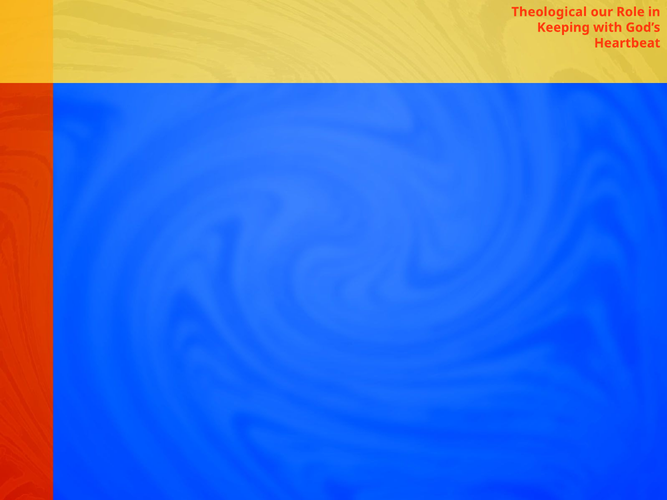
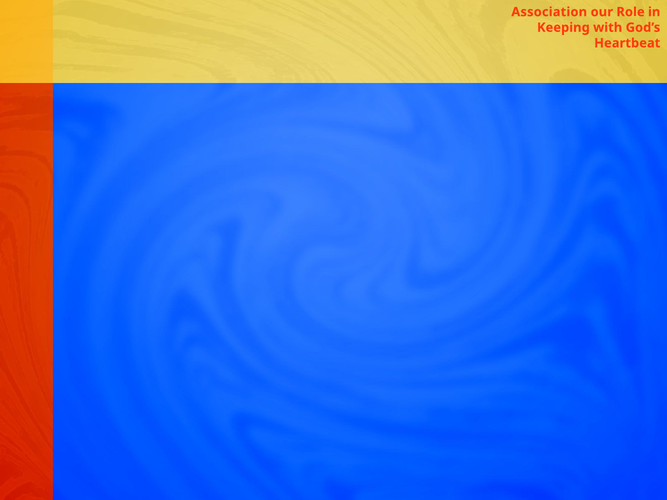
Theological: Theological -> Association (549, 12)
